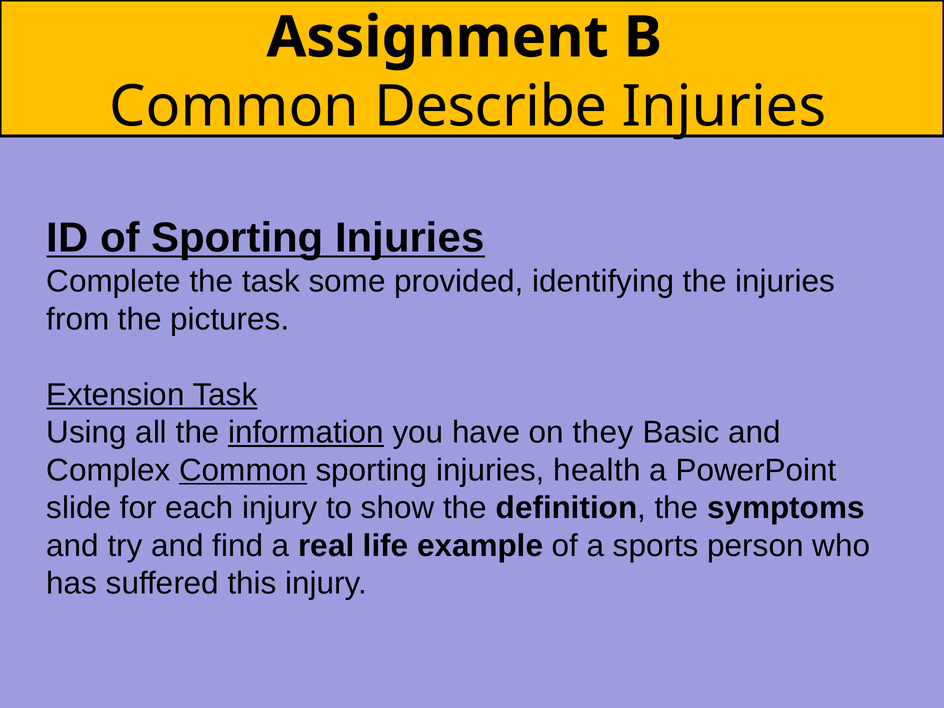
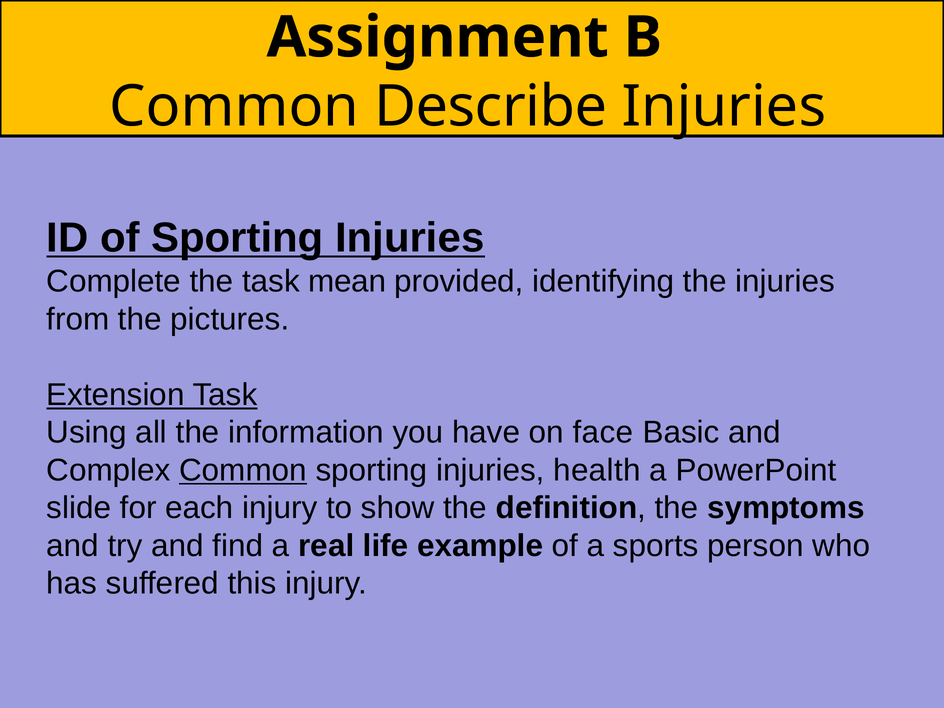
some: some -> mean (347, 281)
information underline: present -> none (306, 432)
they: they -> face (603, 432)
